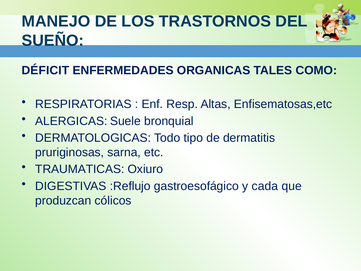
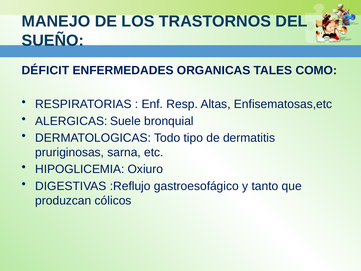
TRAUMATICAS: TRAUMATICAS -> HIPOGLICEMIA (80, 169)
cada: cada -> tanto (265, 186)
